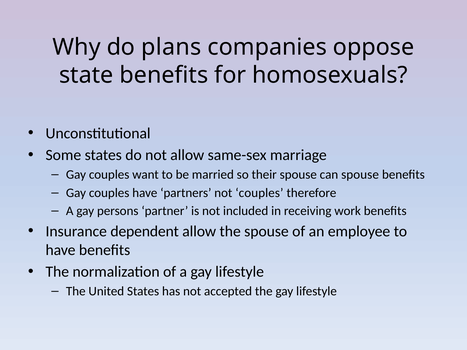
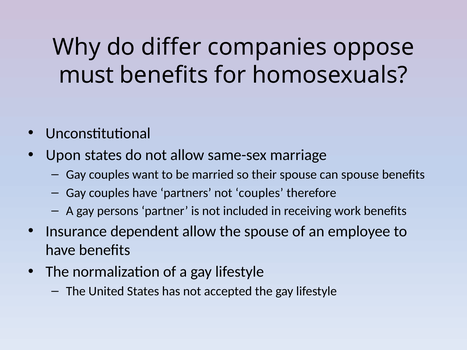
plans: plans -> differ (171, 47)
state: state -> must (86, 75)
Some: Some -> Upon (63, 155)
